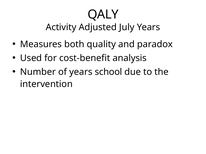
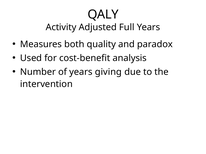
July: July -> Full (127, 27)
school: school -> giving (108, 72)
